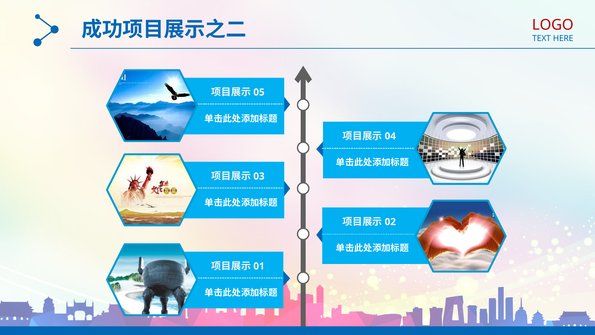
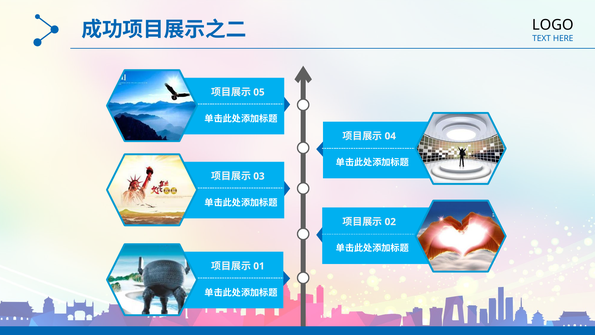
LOGO colour: red -> black (553, 25)
